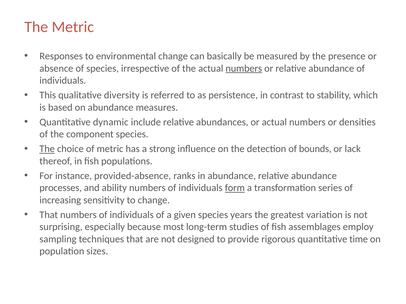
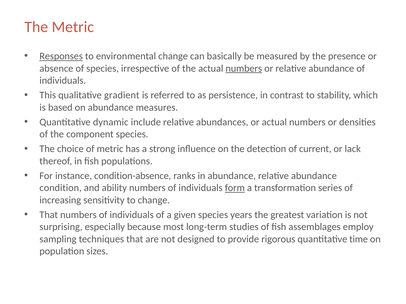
Responses underline: none -> present (61, 56)
diversity: diversity -> gradient (122, 95)
The underline: present -> none (47, 149)
bounds: bounds -> current (315, 149)
provided-absence: provided-absence -> condition-absence (133, 176)
processes: processes -> condition (61, 188)
